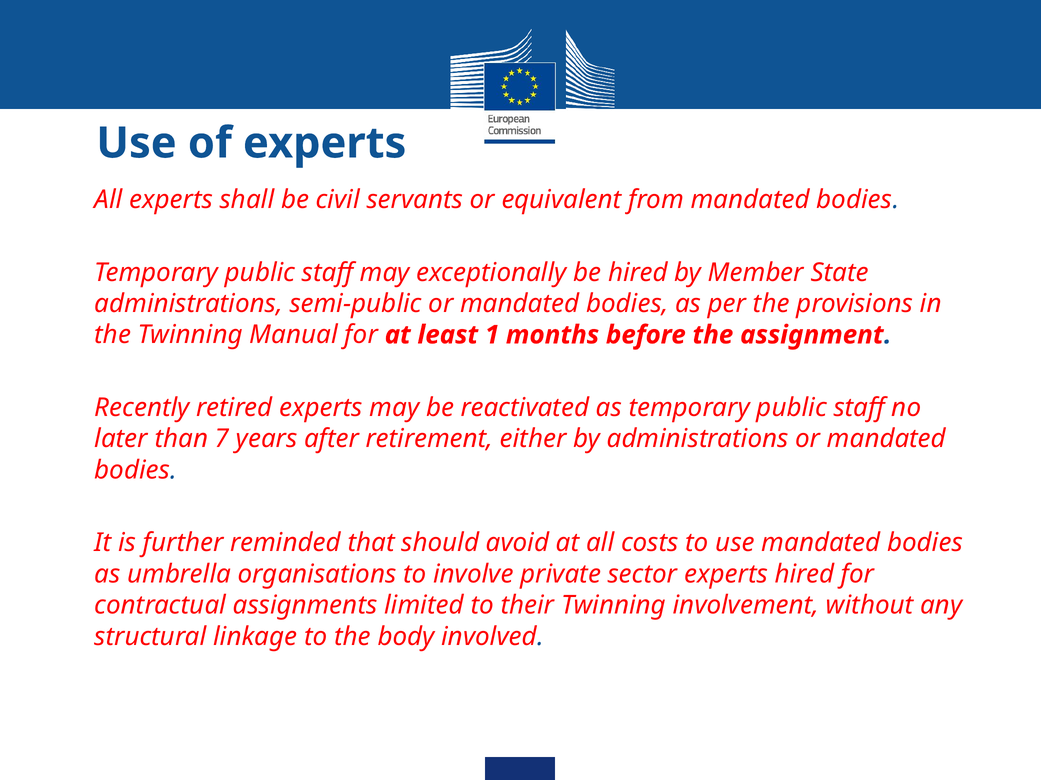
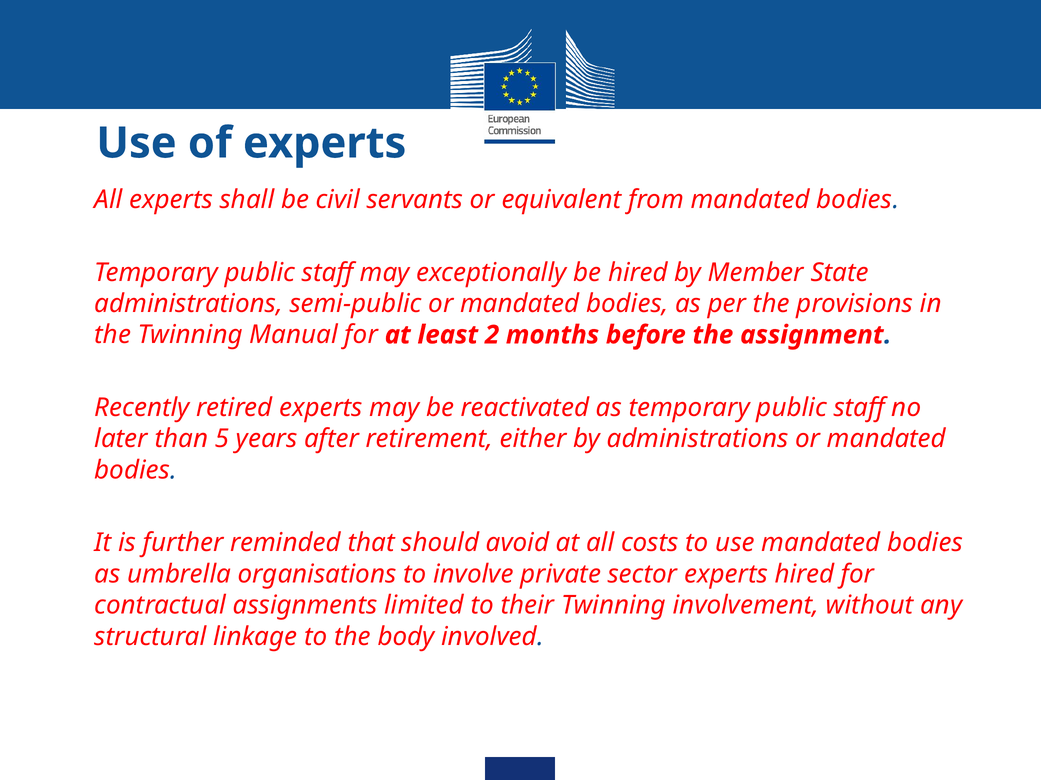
1: 1 -> 2 (492, 335)
7: 7 -> 5 (222, 439)
